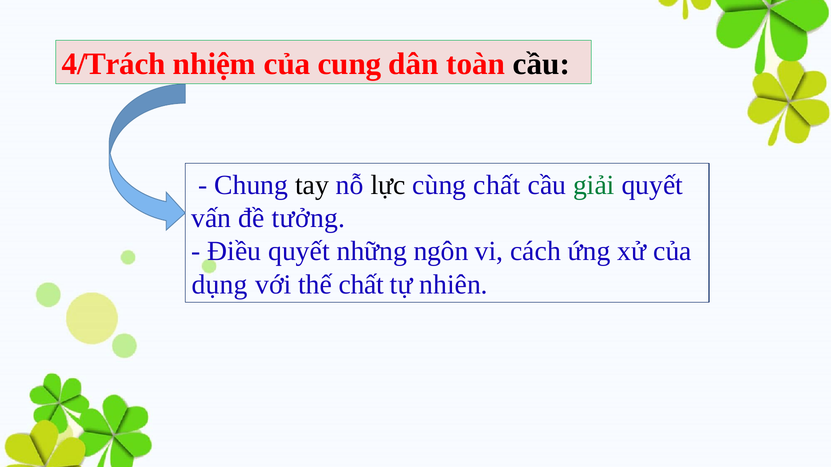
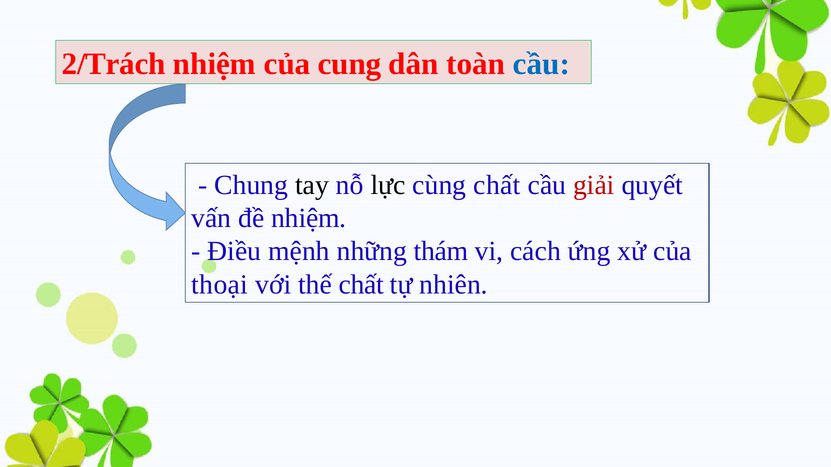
4/Trách: 4/Trách -> 2/Trách (114, 64)
cầu colour: black -> blue (541, 64)
giải colour: green -> red (594, 185)
đề tưởng: tưởng -> nhiệm (309, 218)
Điều quyết: quyết -> mệnh (299, 252)
ngôn: ngôn -> thám (441, 252)
dụng: dụng -> thoại (220, 285)
